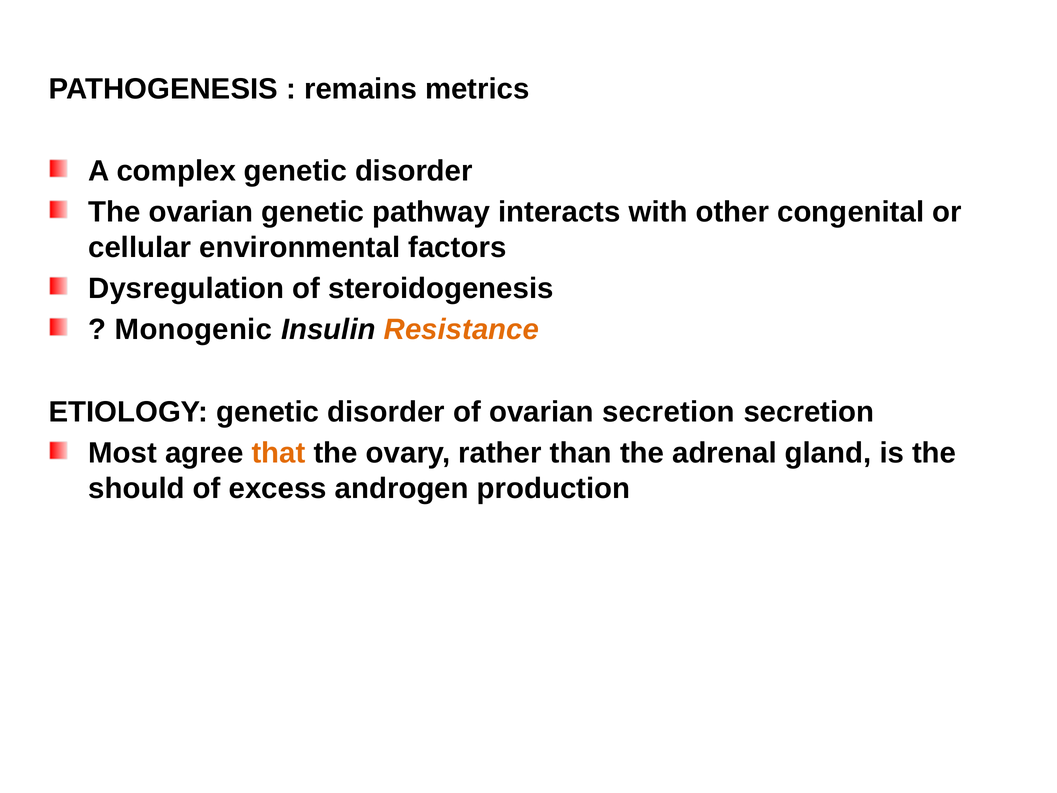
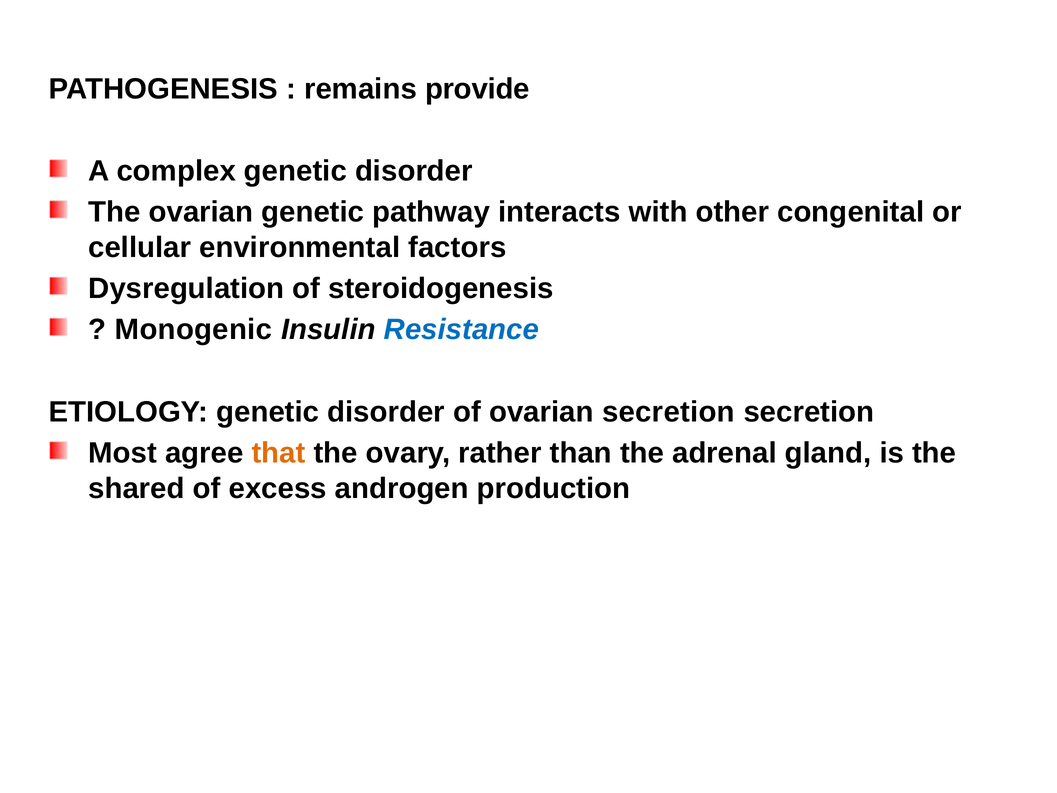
metrics: metrics -> provide (477, 89)
Resistance colour: orange -> blue (461, 330)
should: should -> shared (137, 488)
